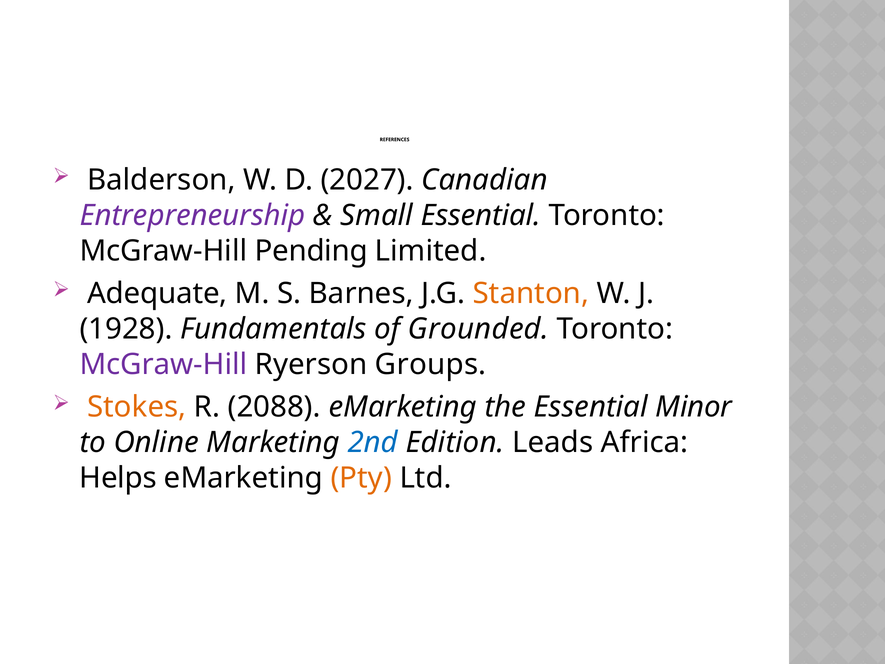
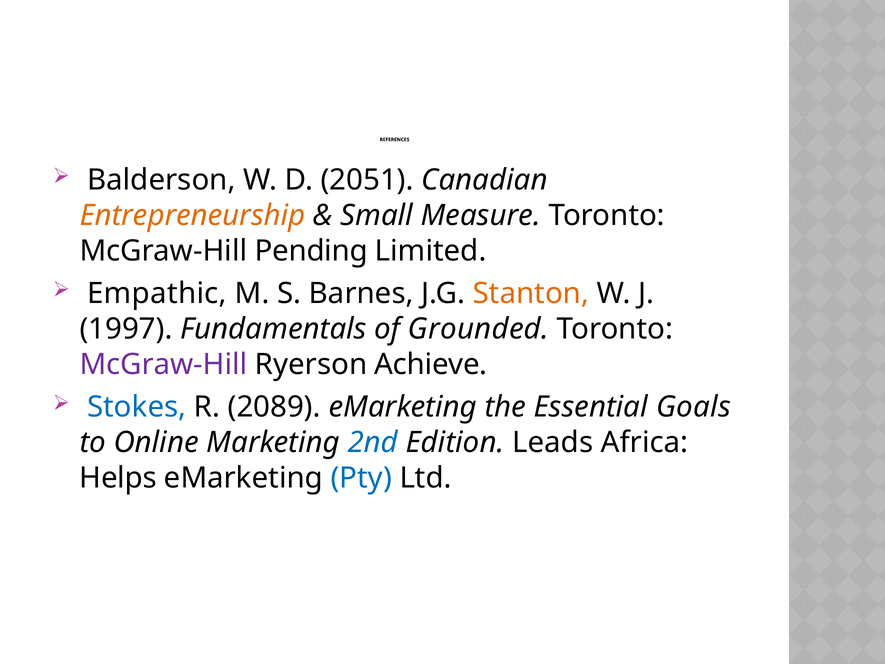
2027: 2027 -> 2051 (367, 180)
Entrepreneurship colour: purple -> orange (192, 215)
Small Essential: Essential -> Measure (481, 215)
Adequate: Adequate -> Empathic (157, 293)
1928: 1928 -> 1997 (126, 329)
Groups: Groups -> Achieve (431, 364)
Stokes colour: orange -> blue (137, 407)
2088: 2088 -> 2089 (274, 407)
Minor: Minor -> Goals (694, 407)
Pty colour: orange -> blue (361, 478)
